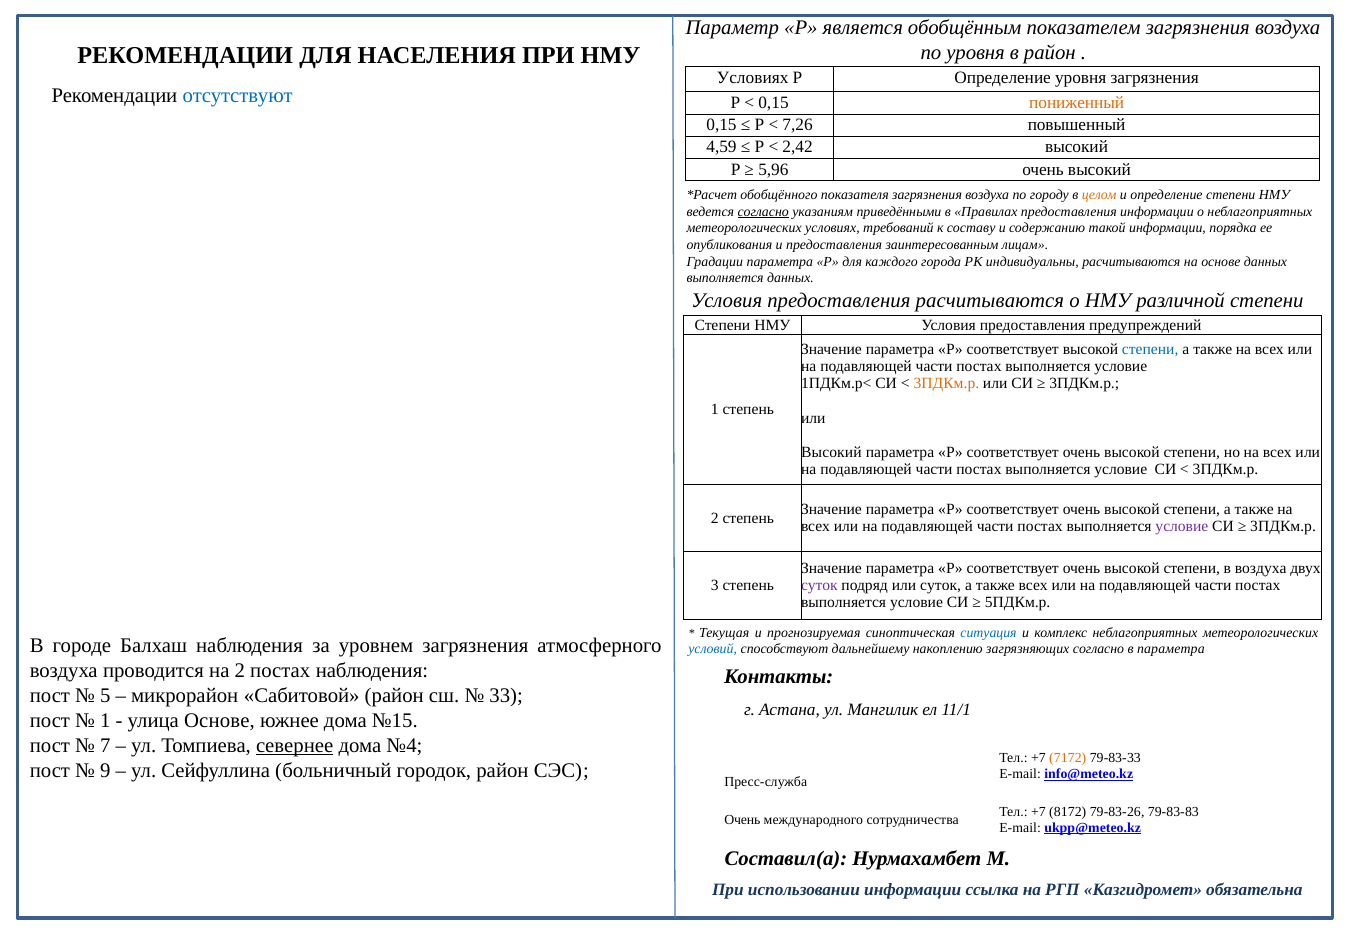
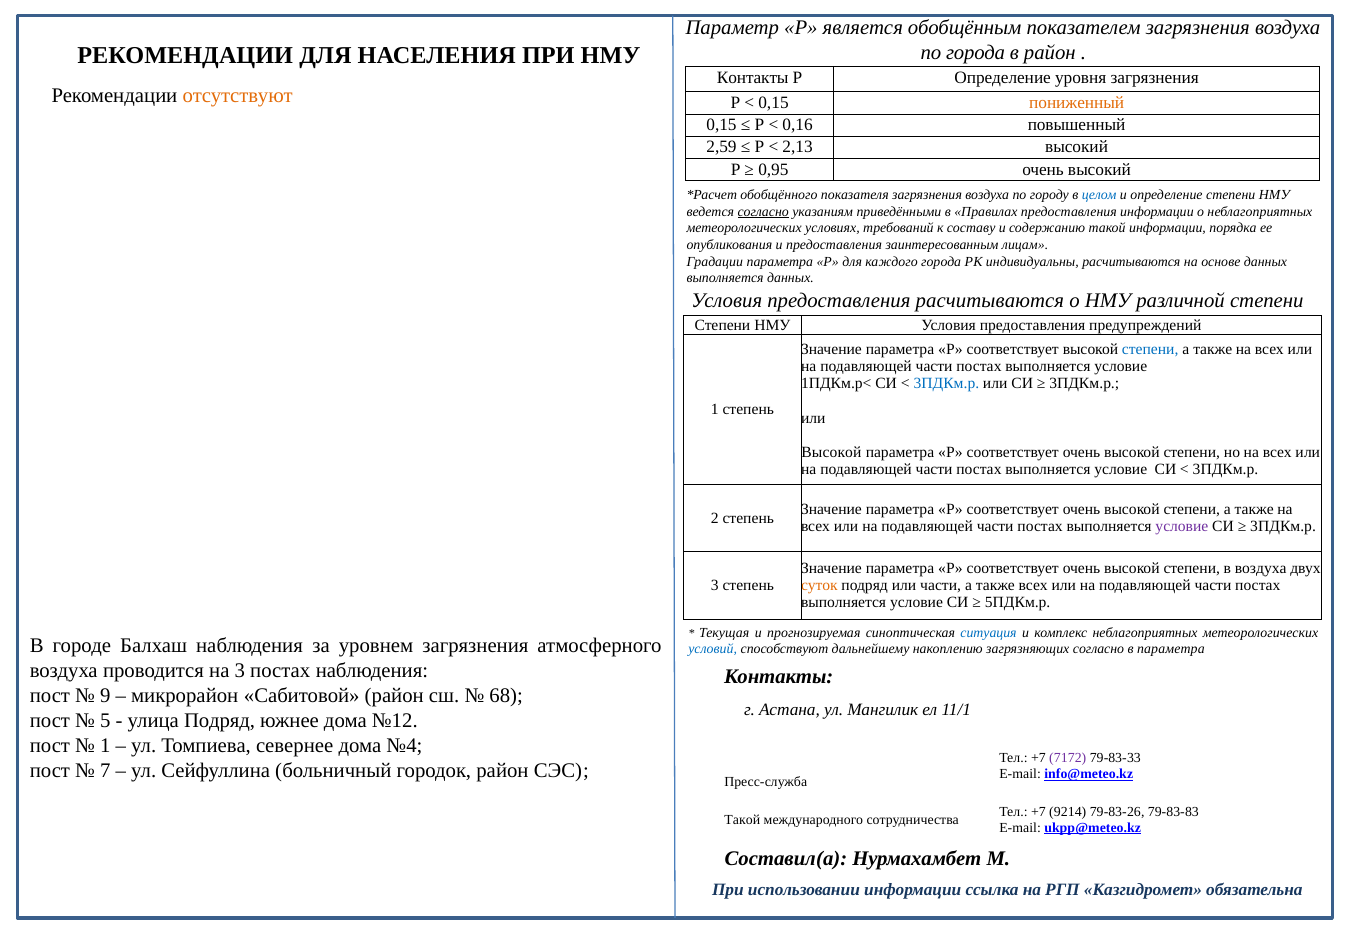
по уровня: уровня -> города (976, 52)
Условиях: Условиях -> Контакты (753, 77)
отсутствуют colour: blue -> orange (238, 96)
7,26: 7,26 -> 0,16 (798, 125)
4,59: 4,59 -> 2,59 (722, 147)
2,42: 2,42 -> 2,13 (798, 147)
5,96: 5,96 -> 0,95 (773, 170)
целом colour: orange -> blue (1099, 195)
3ПДКм.р colour: orange -> blue (946, 384)
Высокий: Высокий -> Высокой (831, 453)
суток colour: purple -> orange (819, 586)
или суток: суток -> части (941, 586)
на 2: 2 -> 3 (240, 671)
5: 5 -> 9 (105, 696)
33: 33 -> 68 (506, 696)
1: 1 -> 5 (105, 721)
улица Основе: Основе -> Подряд (220, 721)
№15: №15 -> №12 (395, 721)
7: 7 -> 1 (105, 746)
севернее underline: present -> none (295, 746)
7172 colour: orange -> purple (1068, 759)
9: 9 -> 7 (105, 771)
8172: 8172 -> 9214 (1068, 813)
Очень: Очень -> Такой (742, 821)
